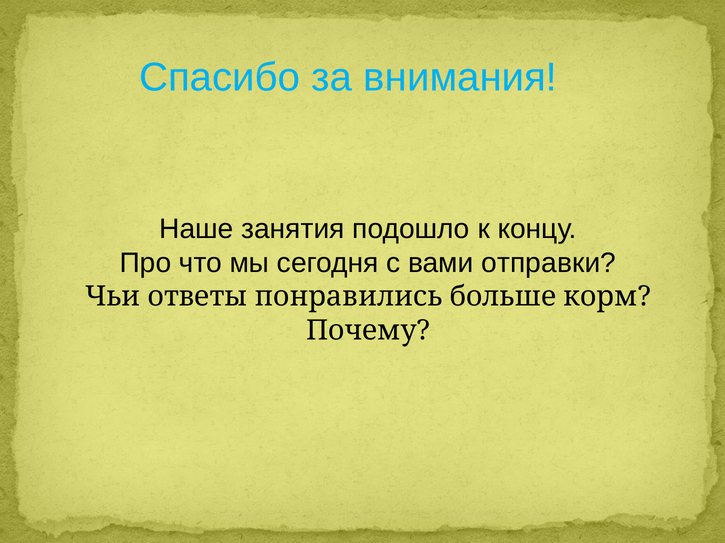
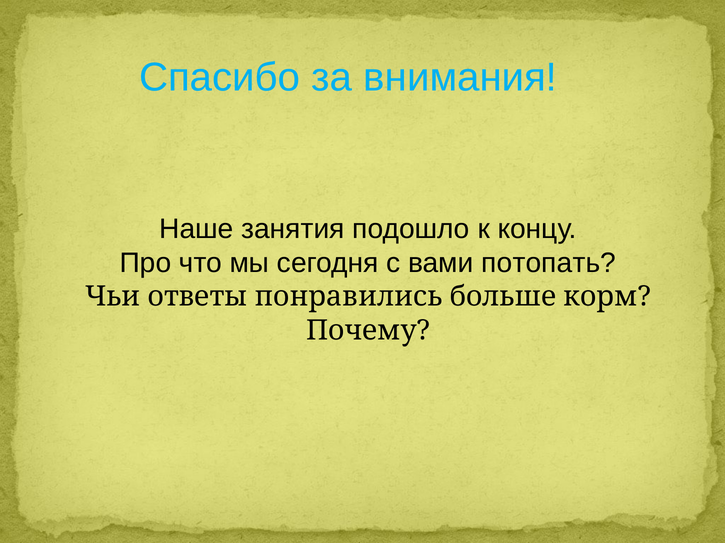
отправки: отправки -> потопать (549, 263)
